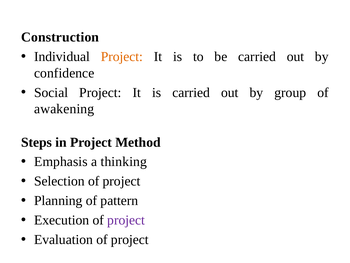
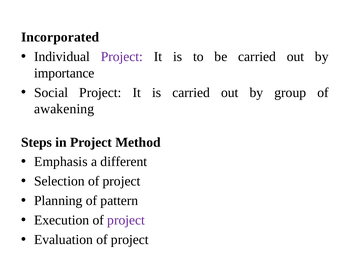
Construction: Construction -> Incorporated (60, 37)
Project colour: orange -> purple (122, 57)
confidence: confidence -> importance (64, 73)
thinking: thinking -> different (124, 161)
